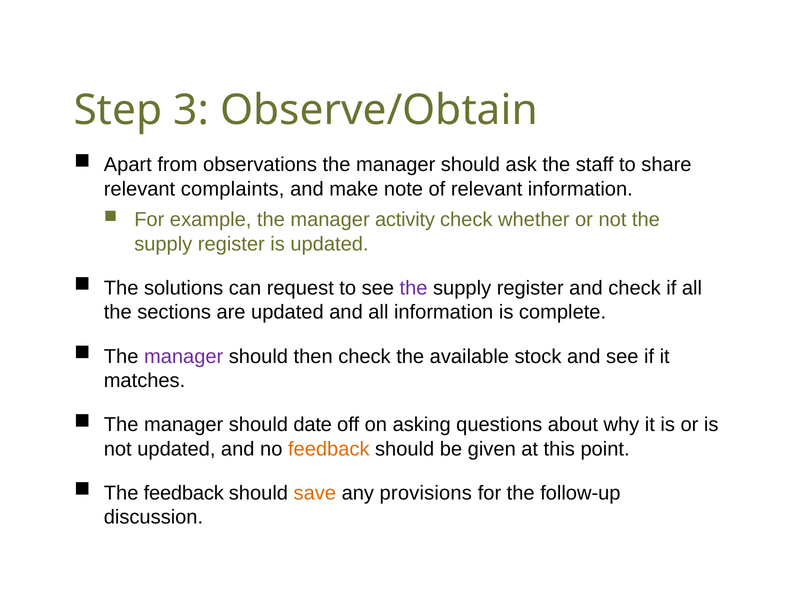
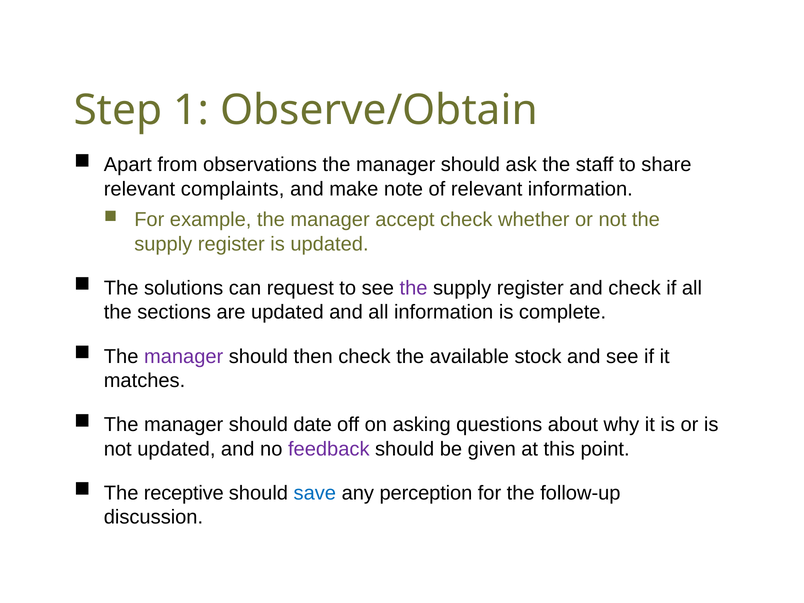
3: 3 -> 1 (191, 110)
activity: activity -> accept (405, 220)
feedback colour: orange -> purple (329, 449)
The feedback: feedback -> receptive (184, 493)
save colour: orange -> blue (315, 493)
provisions: provisions -> perception (426, 493)
